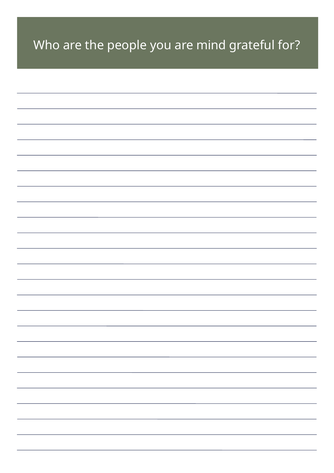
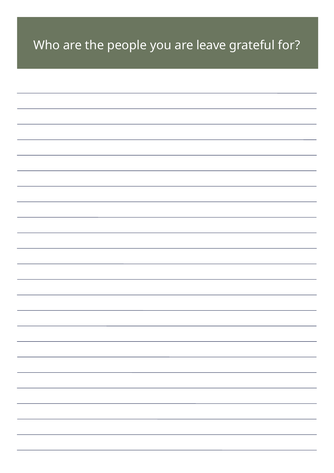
mind: mind -> leave (211, 45)
